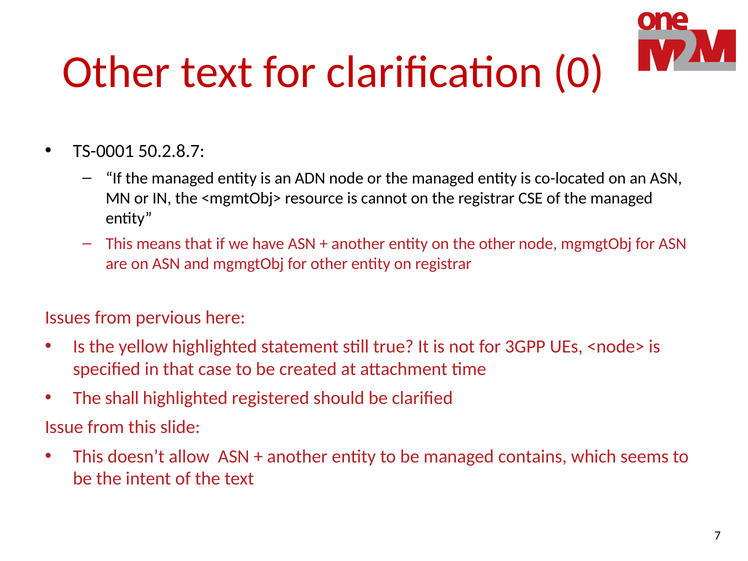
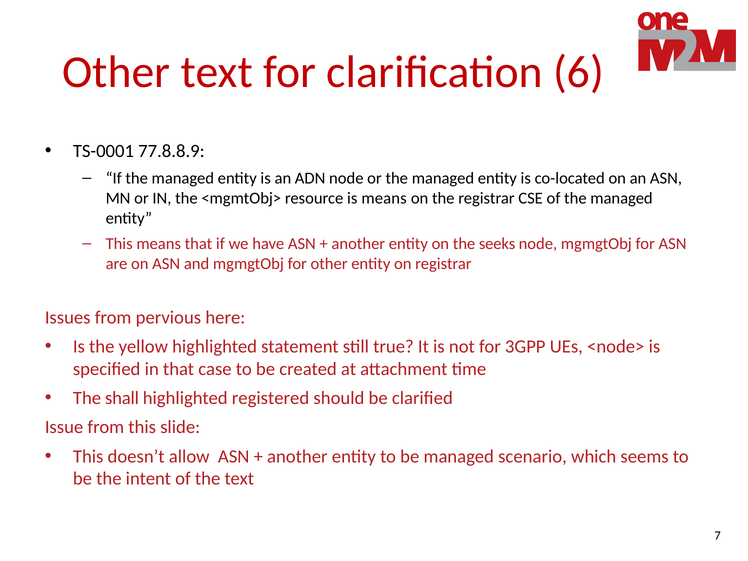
0: 0 -> 6 (578, 72)
50.2.8.7: 50.2.8.7 -> 77.8.8.9 (171, 151)
is cannot: cannot -> means (384, 198)
the other: other -> seeks (497, 244)
contains: contains -> scenario (533, 456)
